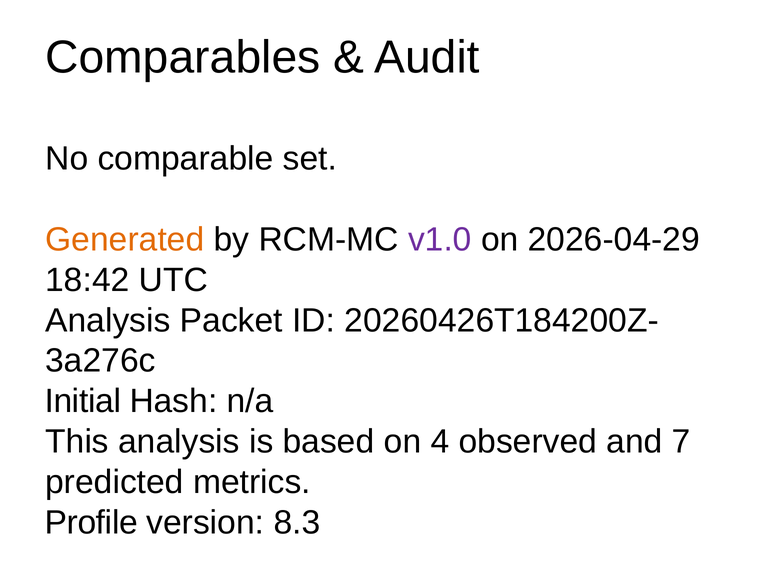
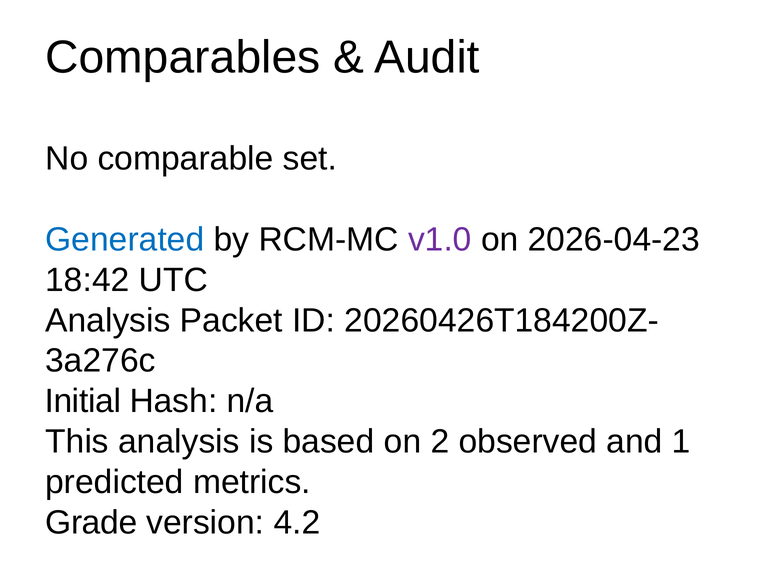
Generated colour: orange -> blue (125, 240)
2026-04-29: 2026-04-29 -> 2026-04-23 (614, 240)
4: 4 -> 2 (440, 441)
7: 7 -> 1 (681, 441)
Profile: Profile -> Grade (91, 522)
8.3: 8.3 -> 4.2 (297, 522)
